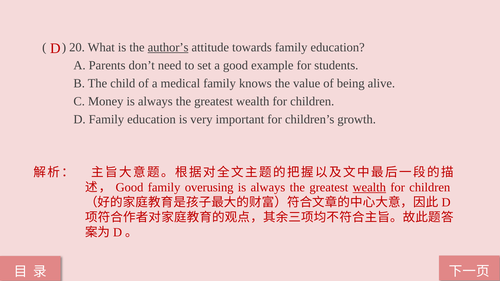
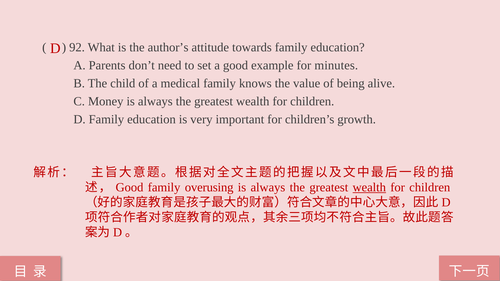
20: 20 -> 92 (77, 47)
author’s underline: present -> none (168, 47)
students: students -> minutes (336, 65)
